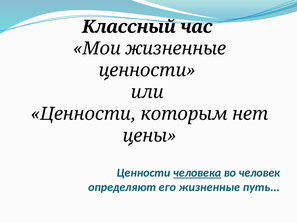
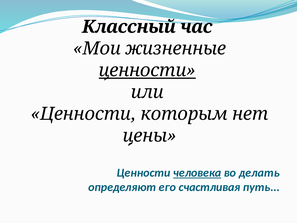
ценности underline: none -> present (147, 70)
человек: человек -> делать (259, 173)
его жизненные: жизненные -> счастливая (209, 187)
